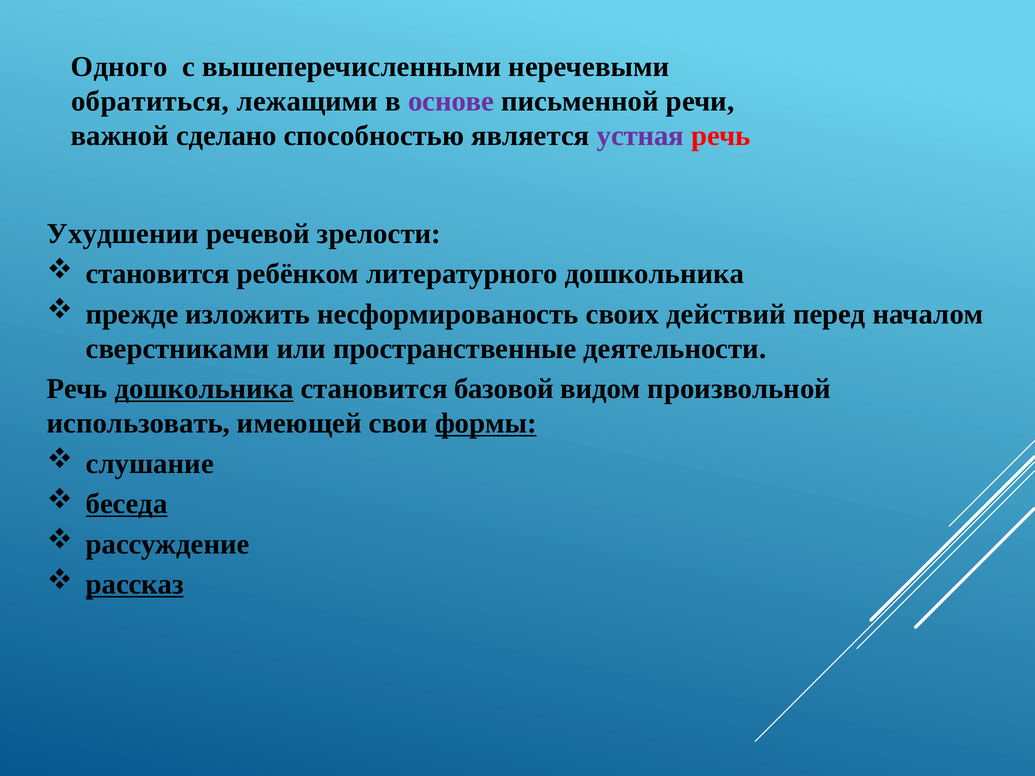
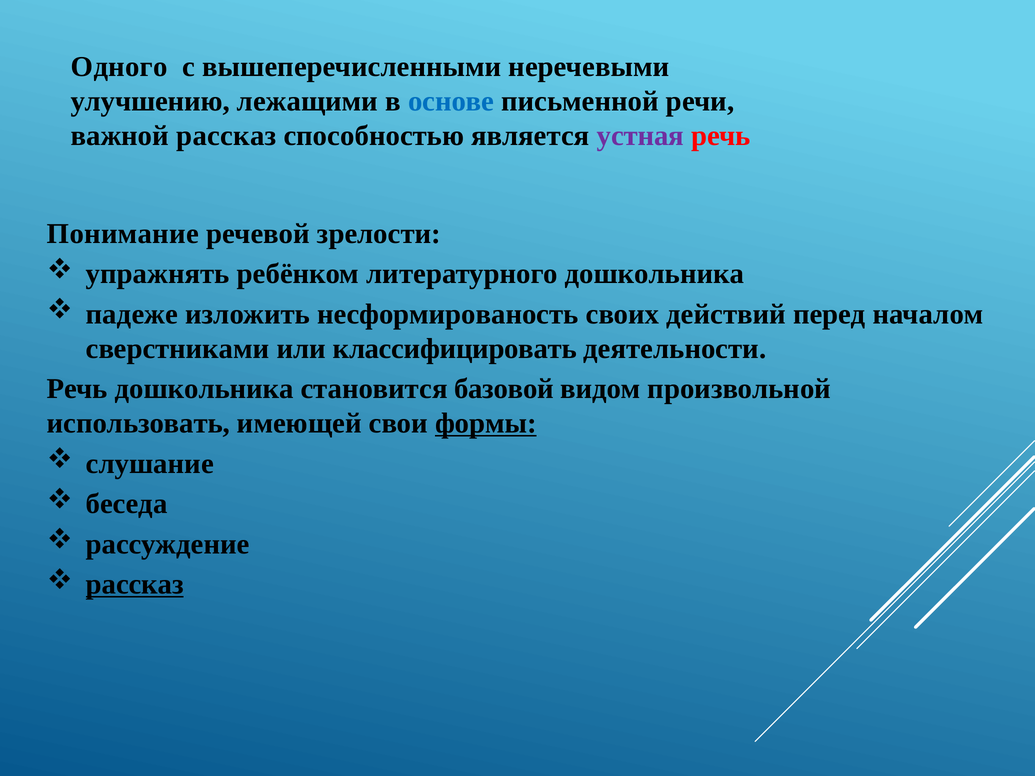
обратиться: обратиться -> улучшению (150, 101)
основе colour: purple -> blue (451, 101)
важной сделано: сделано -> рассказ (226, 136)
Ухудшении: Ухудшении -> Понимание (123, 234)
становится: становится -> упражнять (158, 274)
прежде: прежде -> падеже (132, 314)
пространственные: пространственные -> классифицировать (455, 349)
дошкольника underline: present -> none (204, 389)
беседа underline: present -> none (127, 504)
